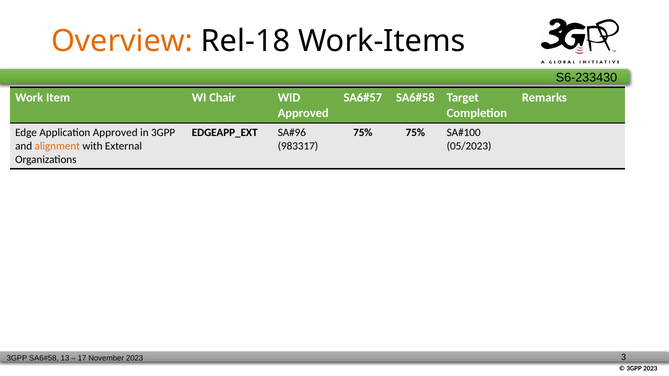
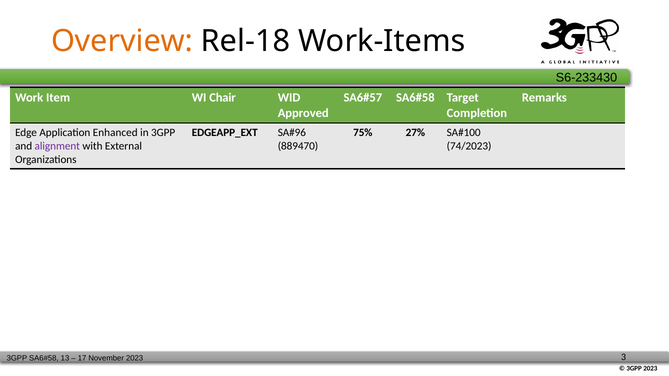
Application Approved: Approved -> Enhanced (115, 132)
75% 75%: 75% -> 27% (415, 132)
alignment colour: orange -> purple (57, 146)
983317: 983317 -> 889470 (298, 146)
05/2023: 05/2023 -> 74/2023 (469, 146)
